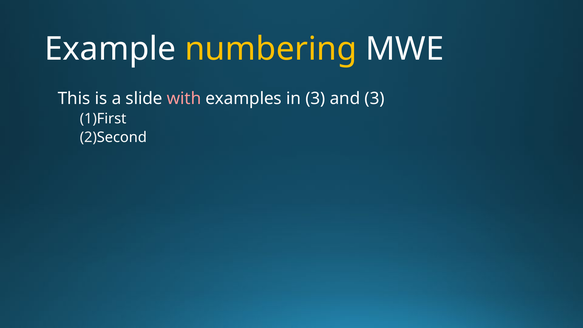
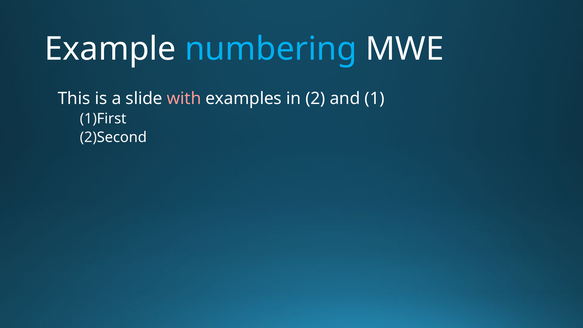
numbering colour: yellow -> light blue (271, 49)
in 3: 3 -> 2 (315, 99)
and 3: 3 -> 1 (375, 99)
